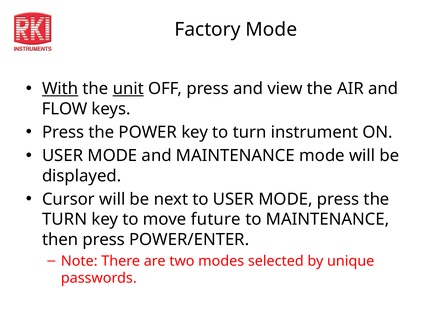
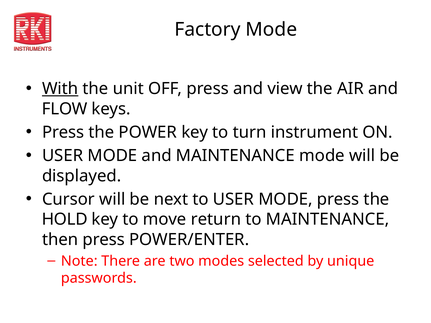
unit underline: present -> none (128, 89)
TURN: TURN -> HOLD (65, 220)
future: future -> return (216, 220)
